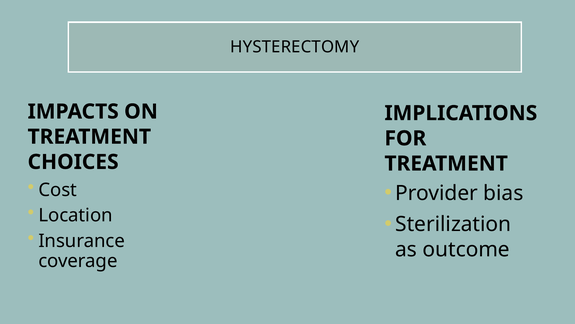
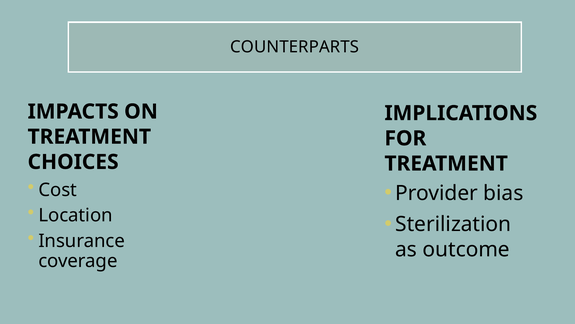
HYSTERECTOMY: HYSTERECTOMY -> COUNTERPARTS (295, 47)
